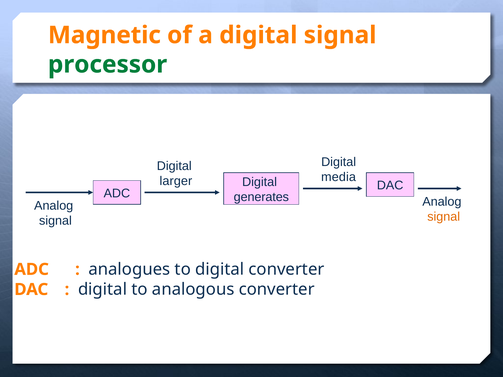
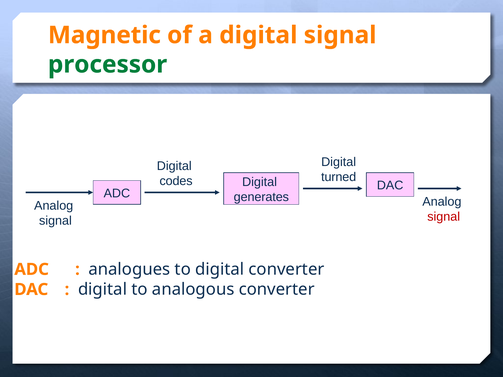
media: media -> turned (339, 177)
larger: larger -> codes (176, 181)
signal colour: orange -> red (444, 217)
